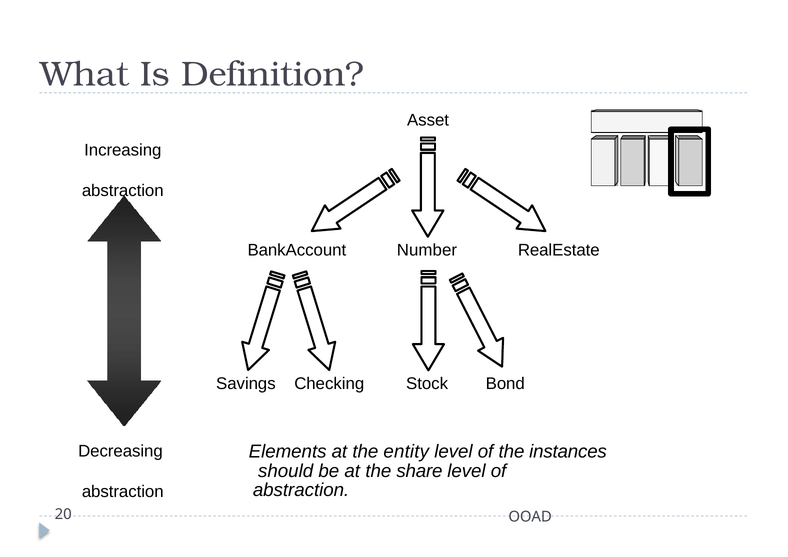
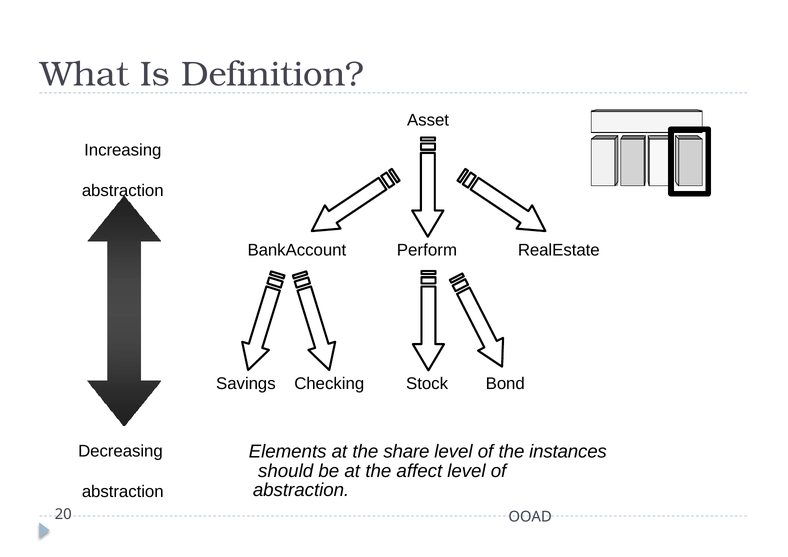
Number: Number -> Perform (427, 250)
entity: entity -> share (406, 452)
share: share -> affect (419, 471)
